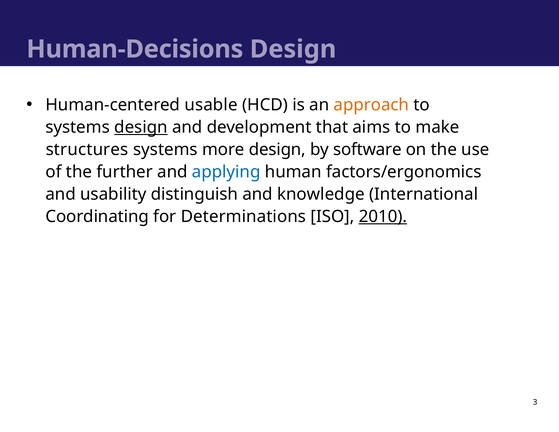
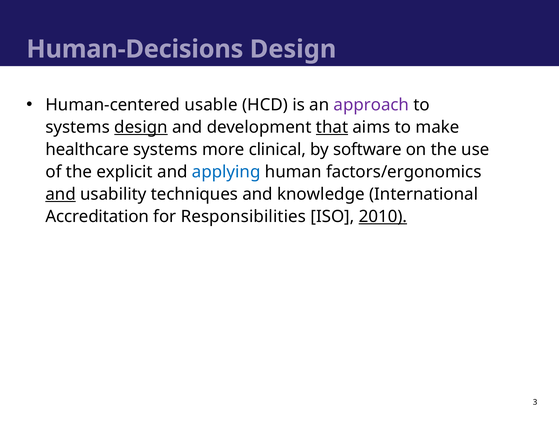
approach colour: orange -> purple (371, 105)
that underline: none -> present (332, 127)
structures: structures -> healthcare (87, 150)
more design: design -> clinical (277, 150)
further: further -> explicit (125, 172)
and underline: none -> present (61, 194)
distinguish: distinguish -> techniques (194, 194)
Coordinating: Coordinating -> Accreditation (97, 217)
Determinations: Determinations -> Responsibilities (243, 217)
